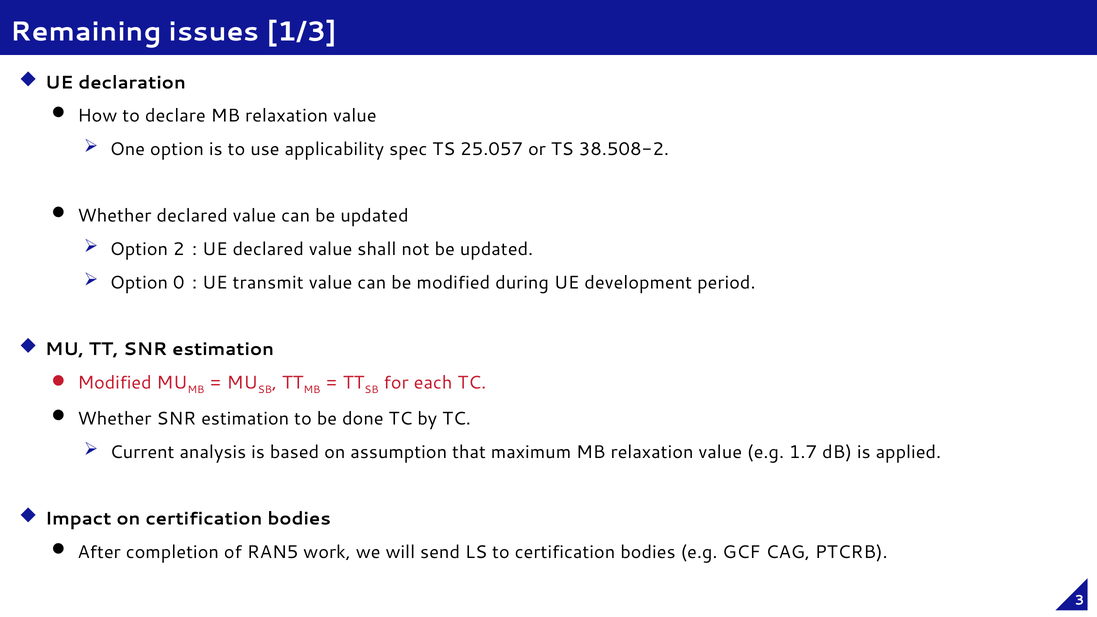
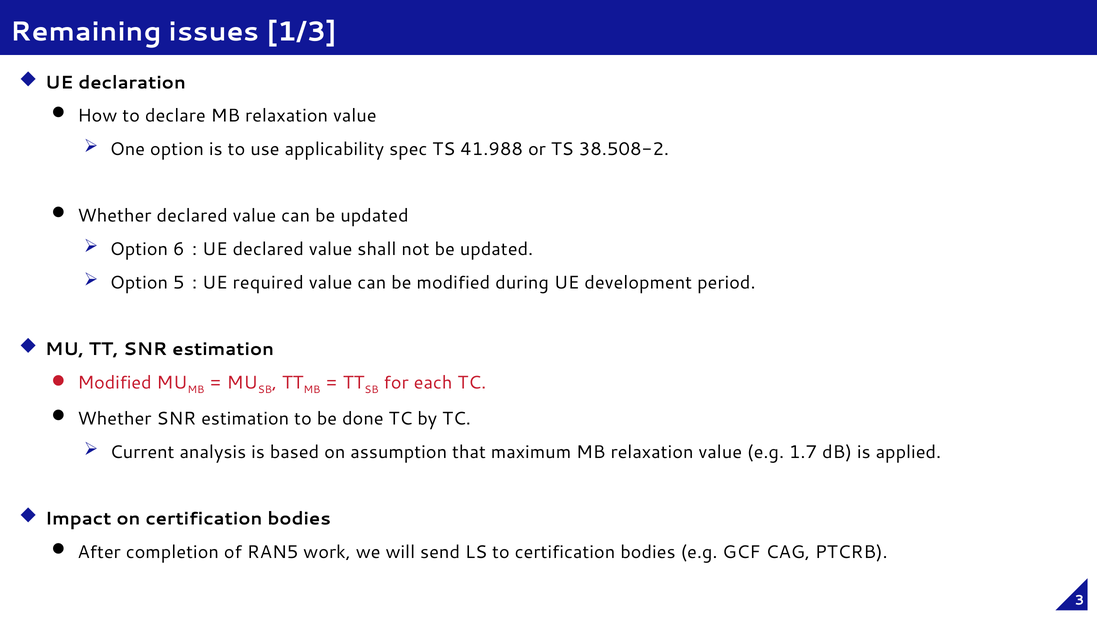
25.057: 25.057 -> 41.988 (492, 149)
2: 2 -> 6 (179, 249)
0: 0 -> 5 (179, 283)
transmit: transmit -> required (268, 283)
